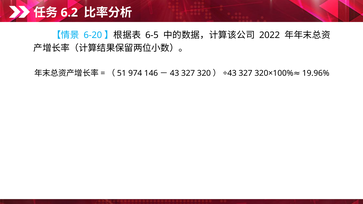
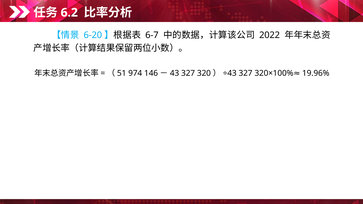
6-5: 6-5 -> 6-7 (152, 35)
